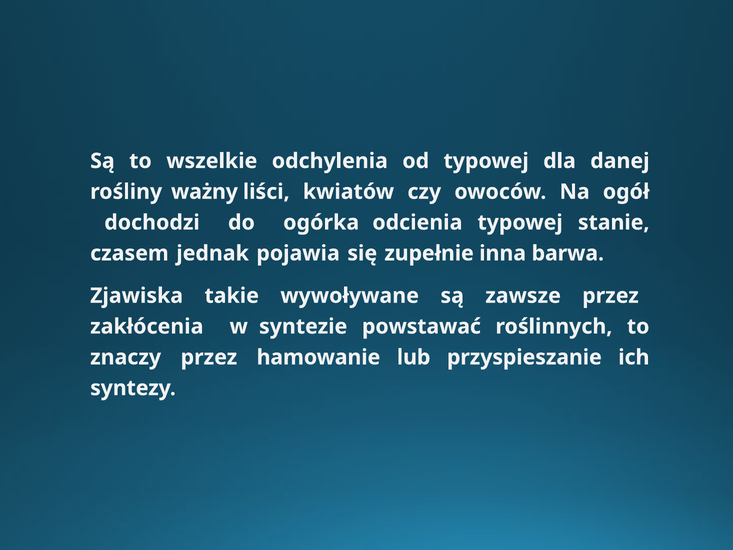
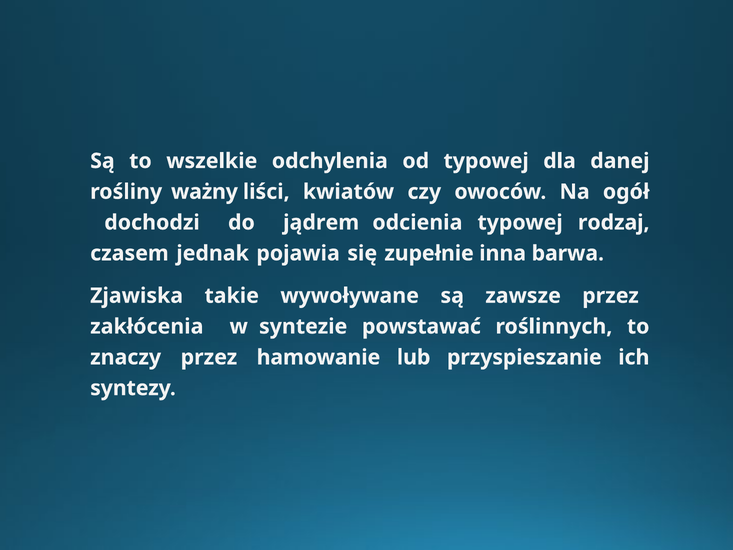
ogórka: ogórka -> jądrem (321, 222)
stanie: stanie -> rodzaj (614, 222)
